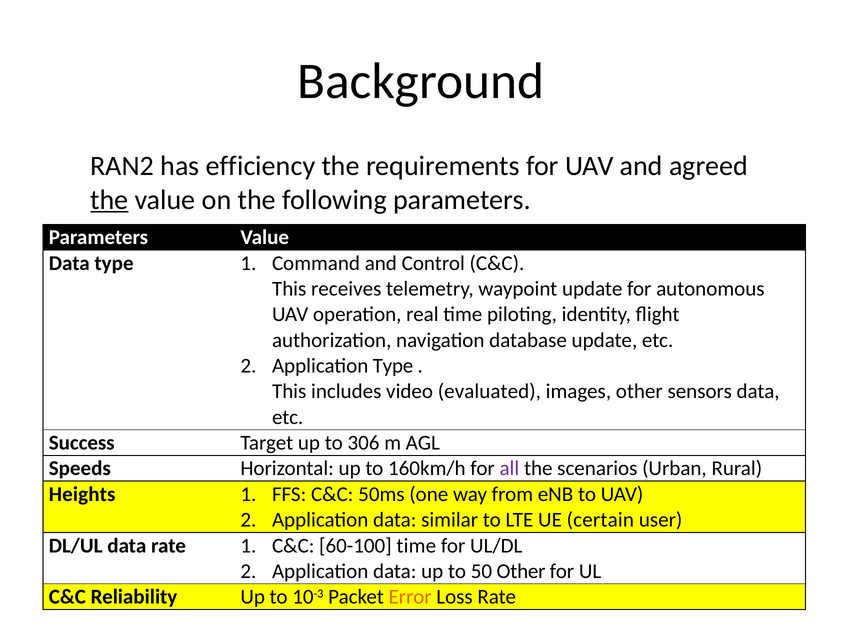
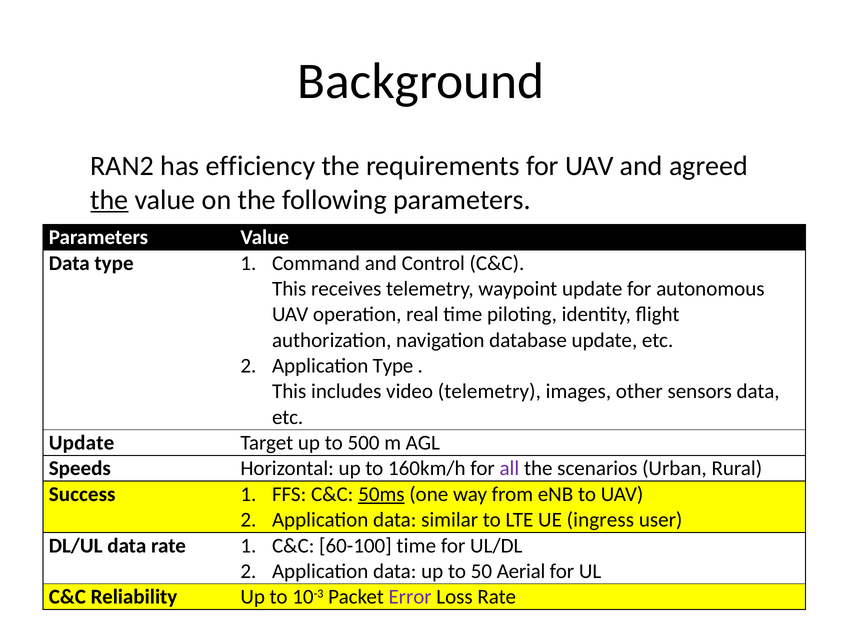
video evaluated: evaluated -> telemetry (489, 392)
Success: Success -> Update (82, 443)
306: 306 -> 500 (364, 443)
Heights: Heights -> Success (82, 495)
50ms underline: none -> present (381, 495)
certain: certain -> ingress (600, 520)
50 Other: Other -> Aerial (521, 572)
Error colour: orange -> purple (410, 597)
